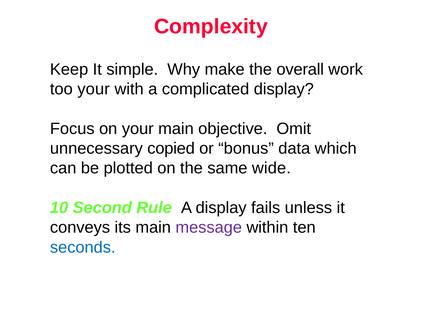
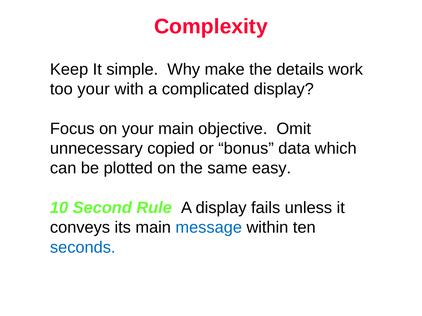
overall: overall -> details (300, 69)
wide: wide -> easy (272, 168)
message colour: purple -> blue (209, 228)
